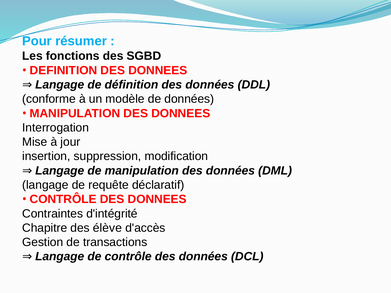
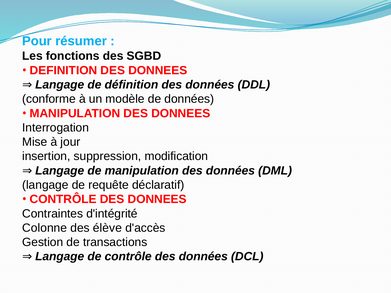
Chapitre: Chapitre -> Colonne (45, 228)
